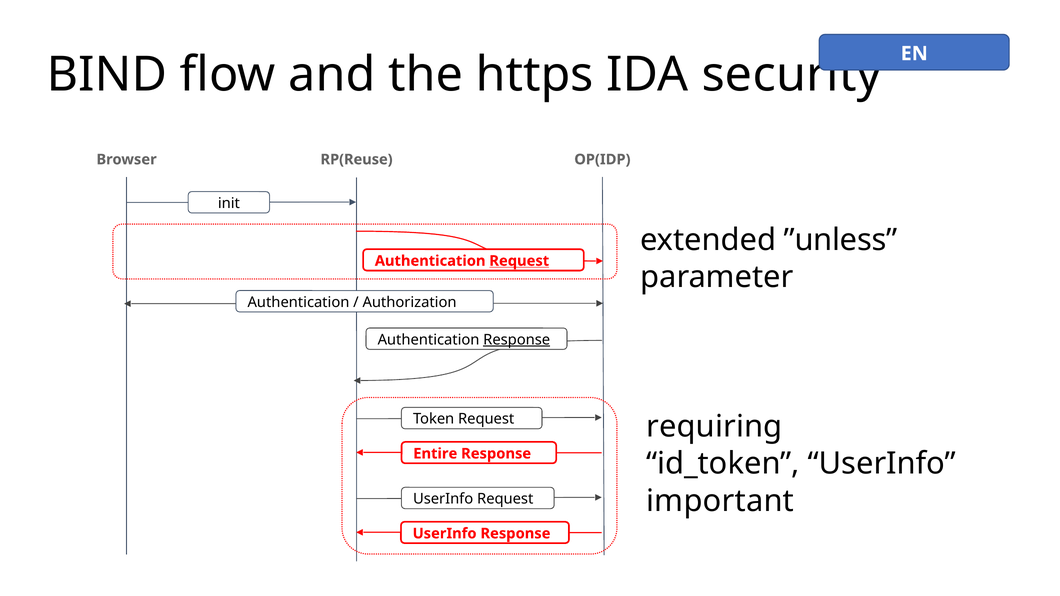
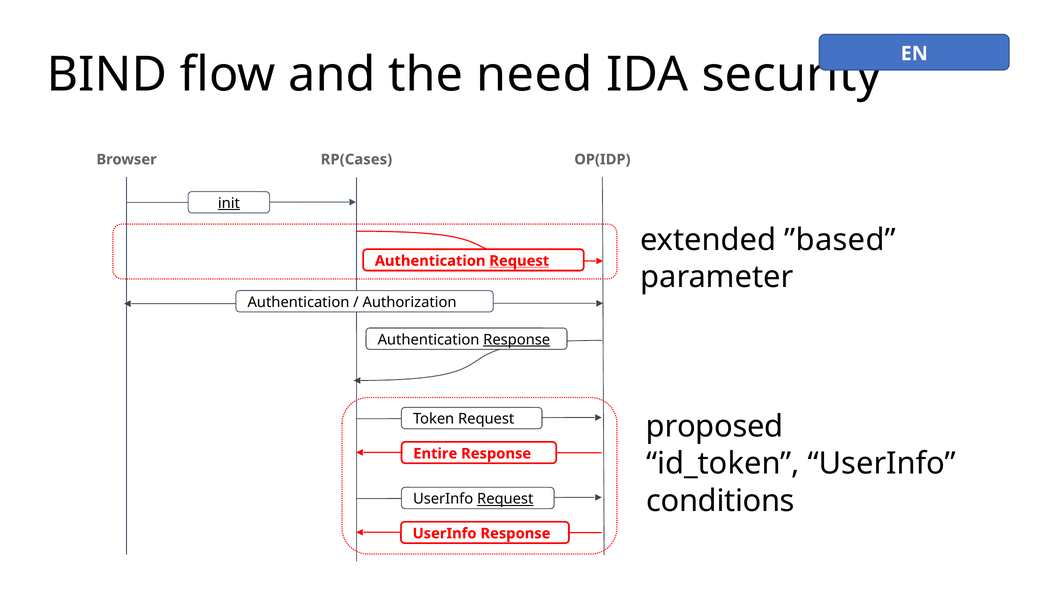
https: https -> need (534, 75)
RP(Reuse: RP(Reuse -> RP(Cases (356, 160)
init underline: none -> present (229, 203)
”unless: ”unless -> ”based (840, 240)
requiring: requiring -> proposed (715, 427)
important: important -> conditions (720, 501)
Request underline: none -> present (505, 499)
